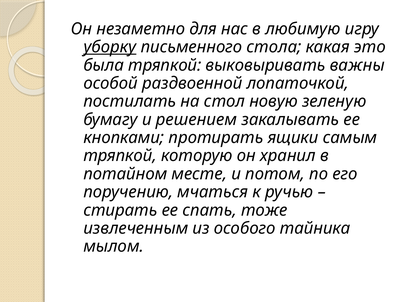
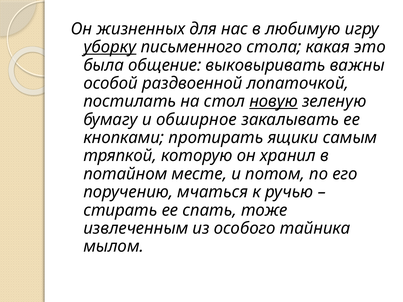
незаметно: незаметно -> жизненных (141, 29)
была тряпкой: тряпкой -> общение (165, 65)
новую underline: none -> present (274, 102)
решением: решением -> обширное (197, 120)
